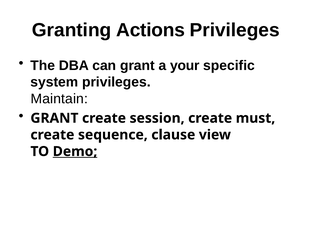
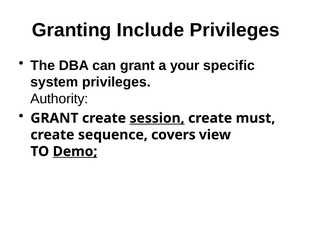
Actions: Actions -> Include (150, 30)
Maintain: Maintain -> Authority (59, 99)
session underline: none -> present (157, 118)
clause: clause -> covers (173, 135)
